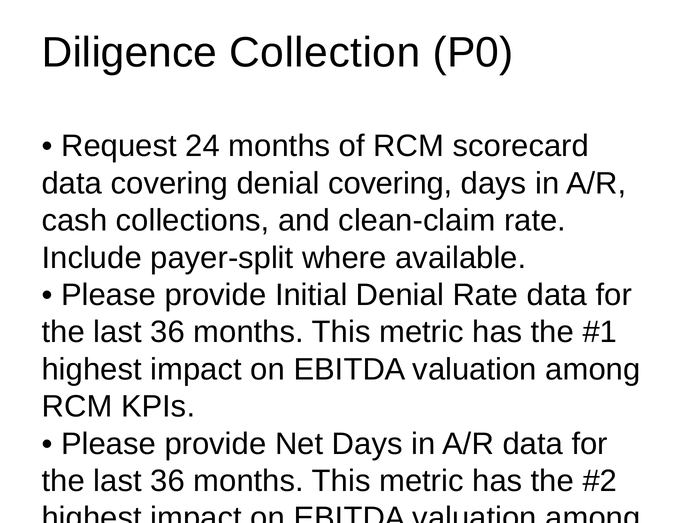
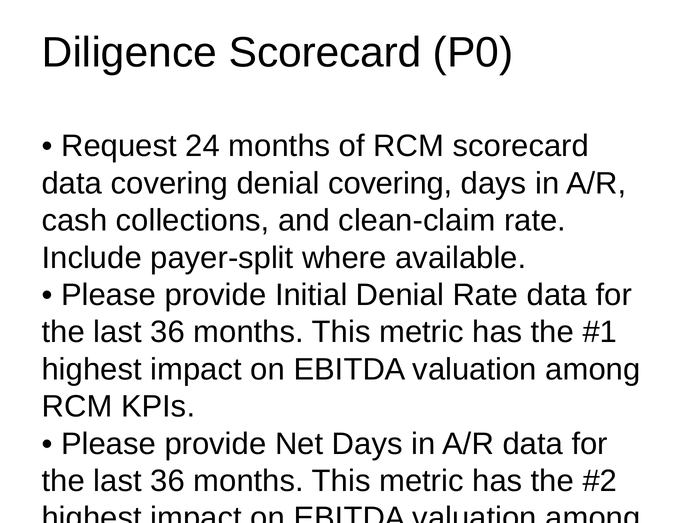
Diligence Collection: Collection -> Scorecard (325, 53)
